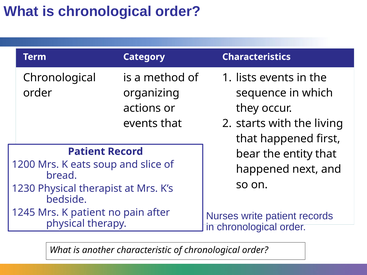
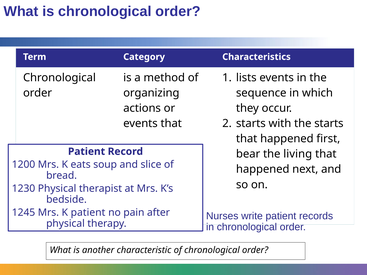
the living: living -> starts (329, 124)
entity: entity -> living (298, 154)
